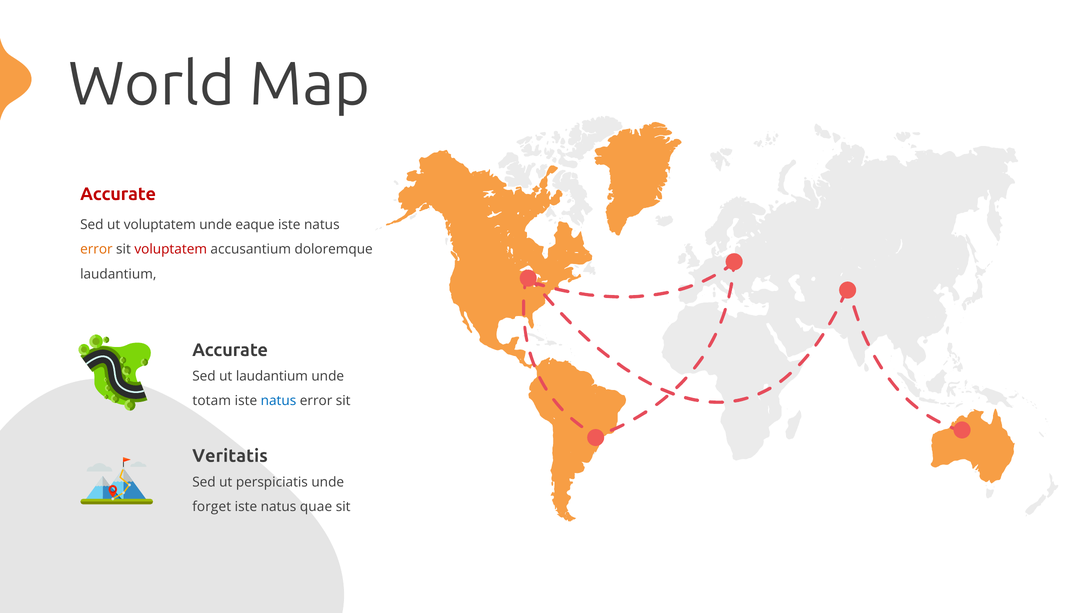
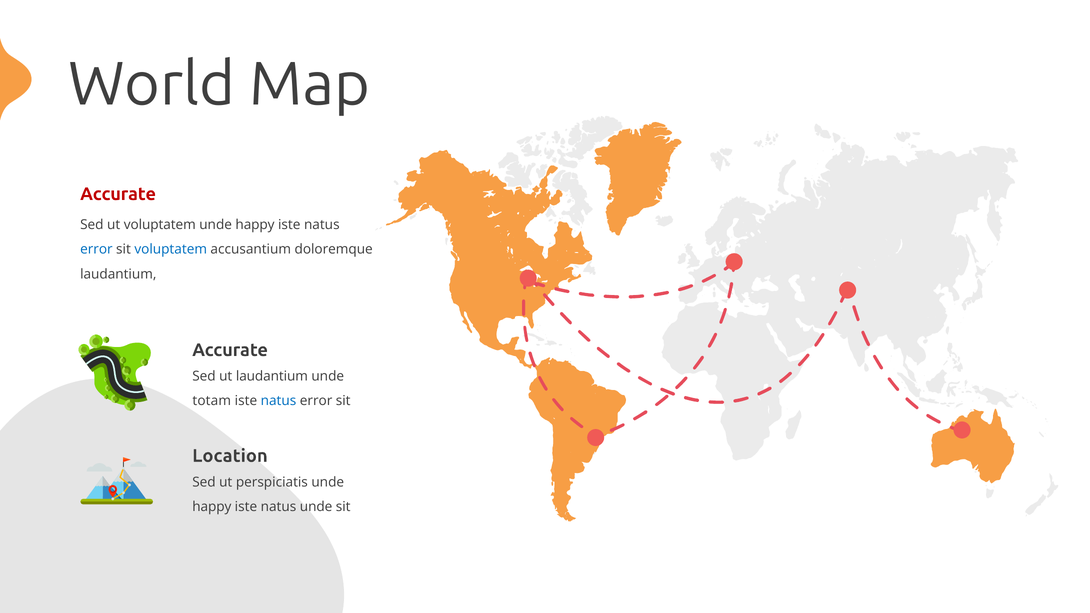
eaque: eaque -> happy (255, 225)
error colour: orange -> blue (96, 250)
voluptatem colour: red -> blue (171, 250)
Veritatis: Veritatis -> Location (230, 456)
forget: forget -> happy (212, 507)
natus quae: quae -> unde (316, 507)
